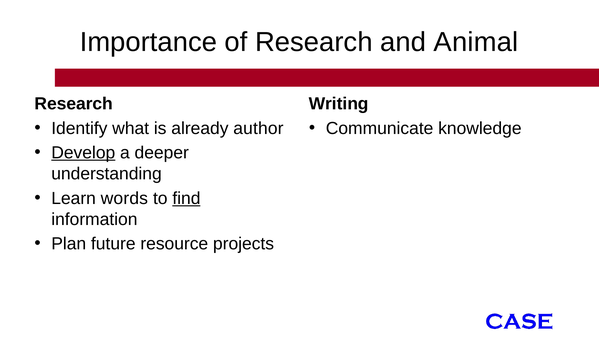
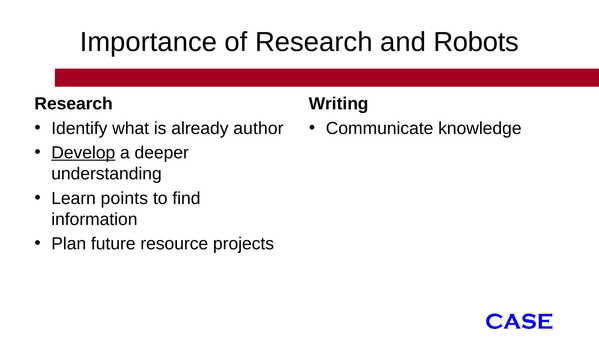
Animal: Animal -> Robots (476, 42)
words: words -> points (124, 198)
find underline: present -> none (186, 198)
